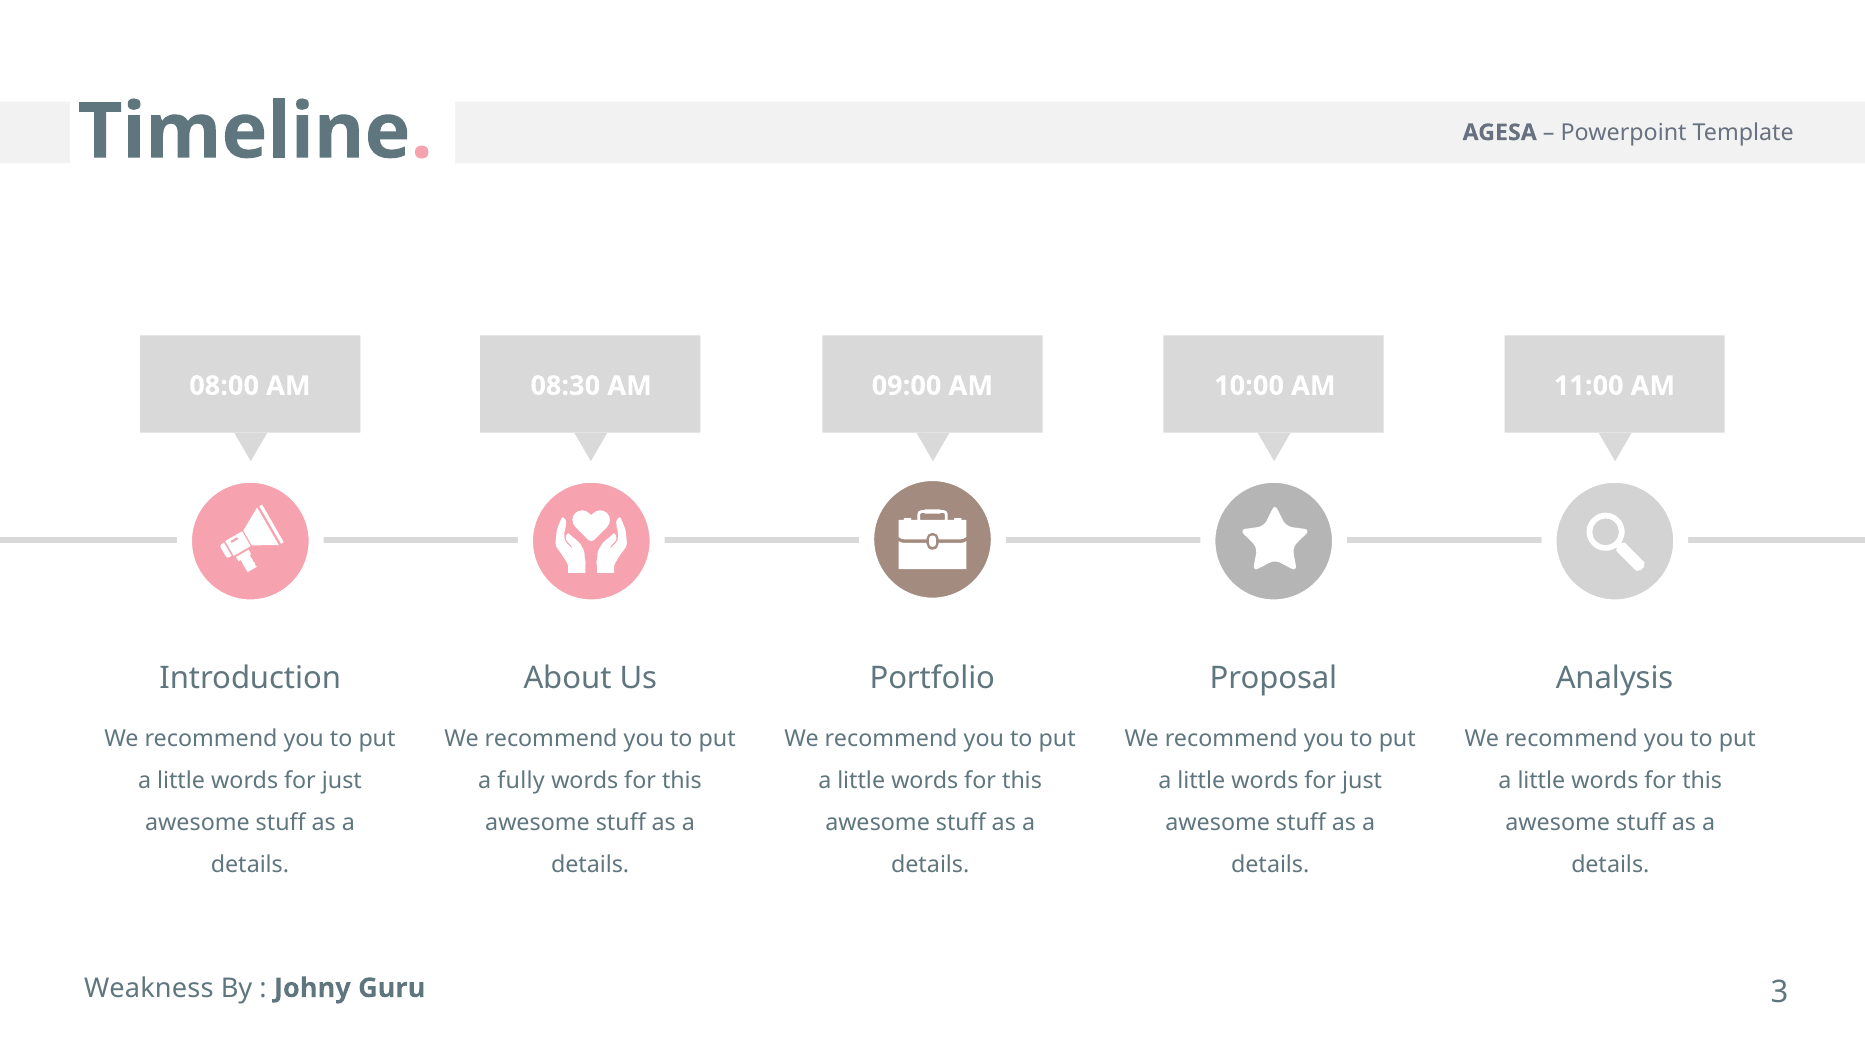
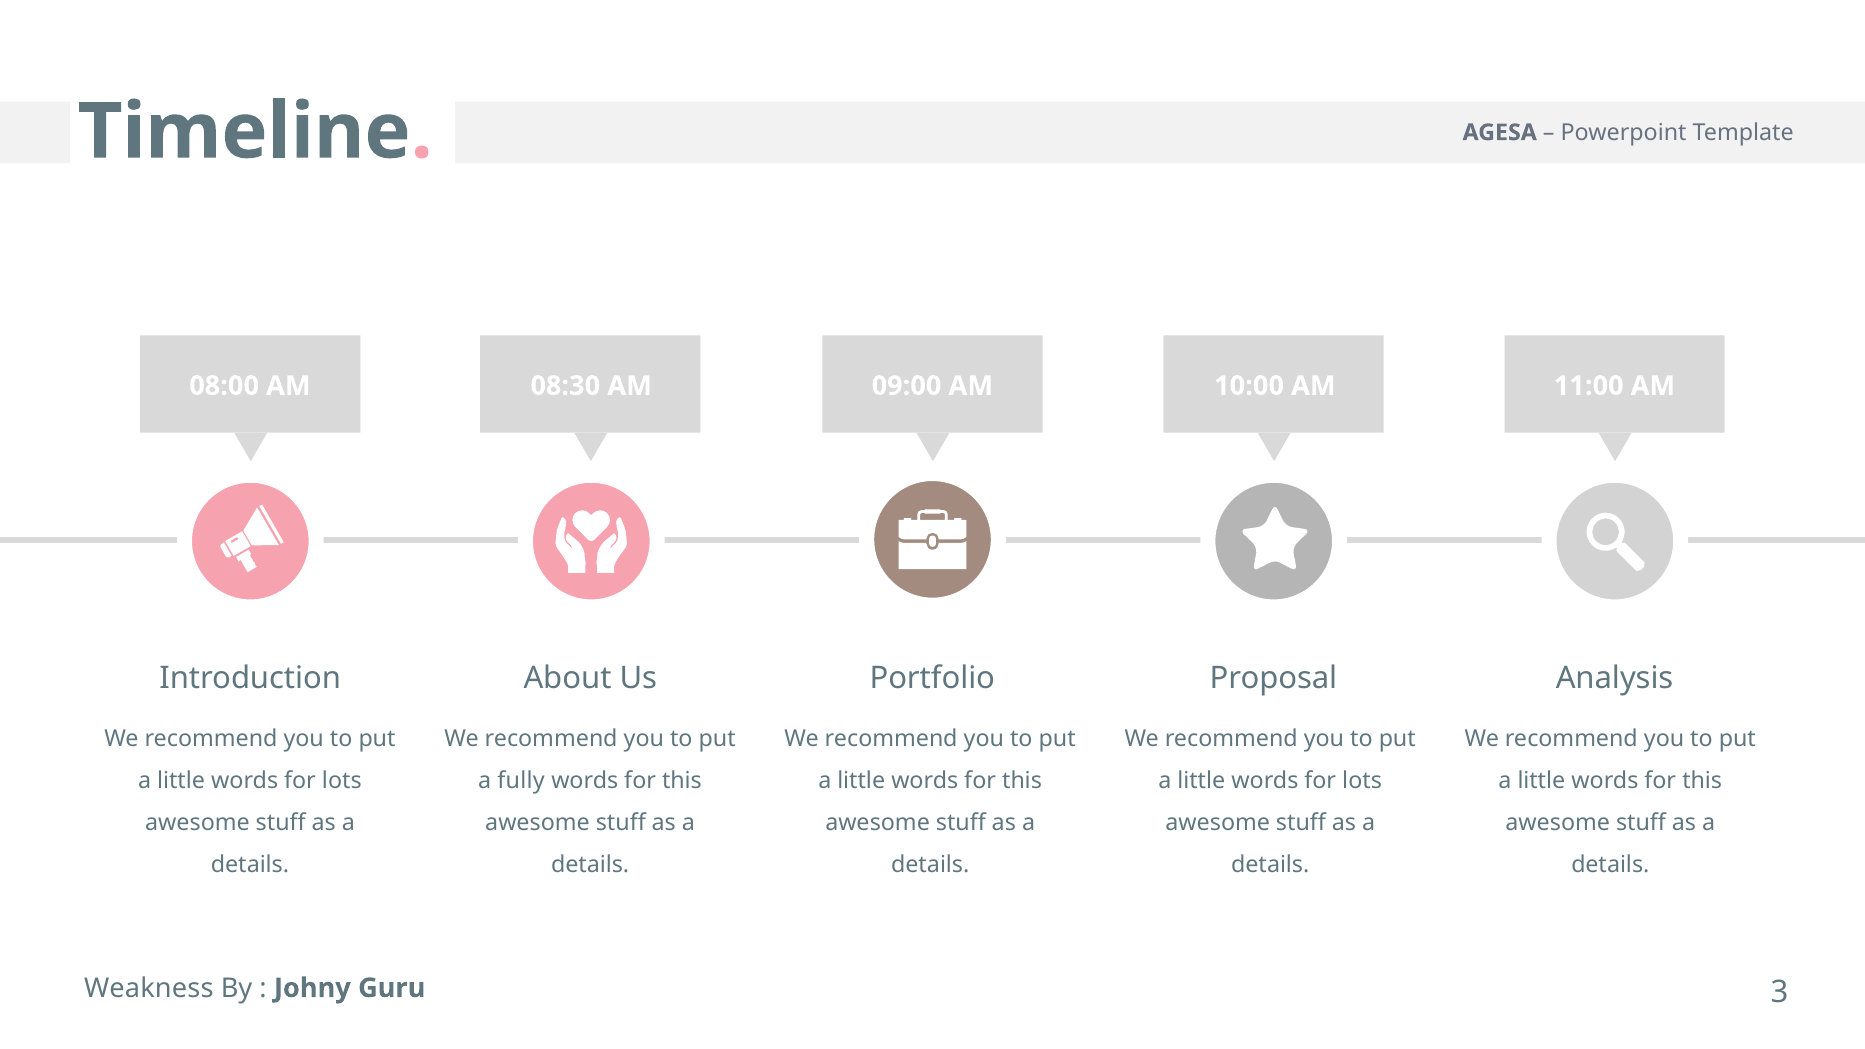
just: just -> lots (342, 781)
just: just -> lots (1362, 781)
